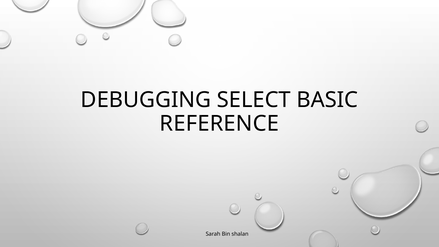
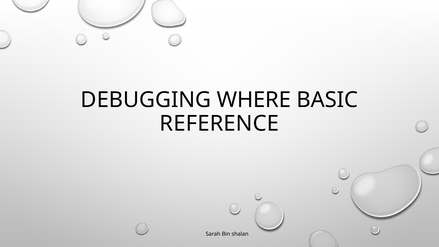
SELECT: SELECT -> WHERE (254, 100)
